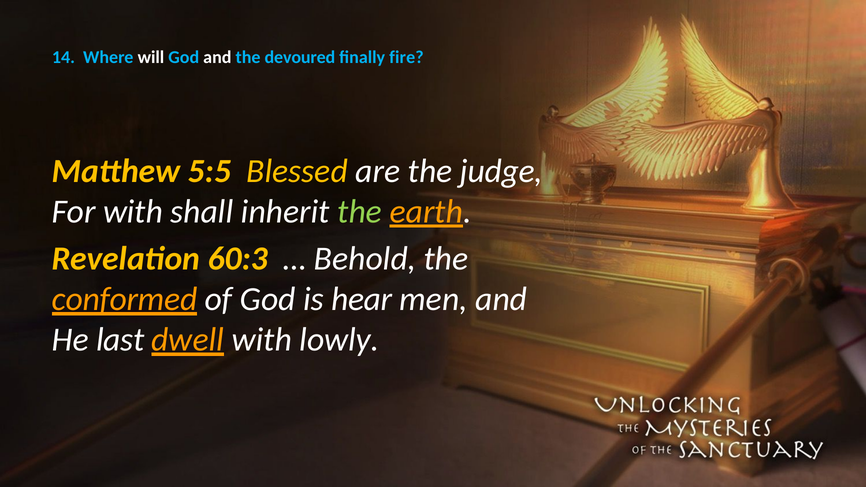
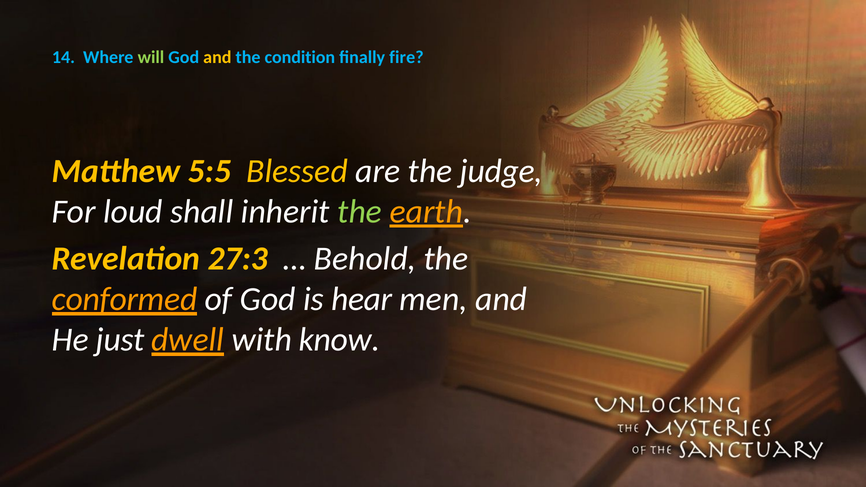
will colour: white -> light green (151, 58)
and colour: white -> yellow (217, 58)
devoured: devoured -> condition (300, 58)
For with: with -> loud (133, 212)
60:3: 60:3 -> 27:3 (238, 259)
last: last -> just (120, 340)
lowly: lowly -> know (339, 340)
